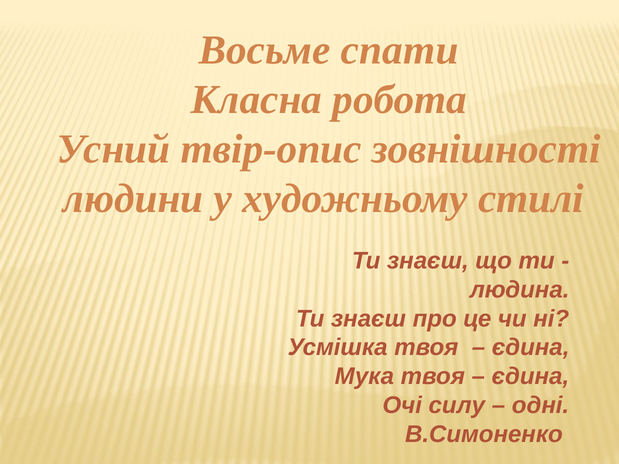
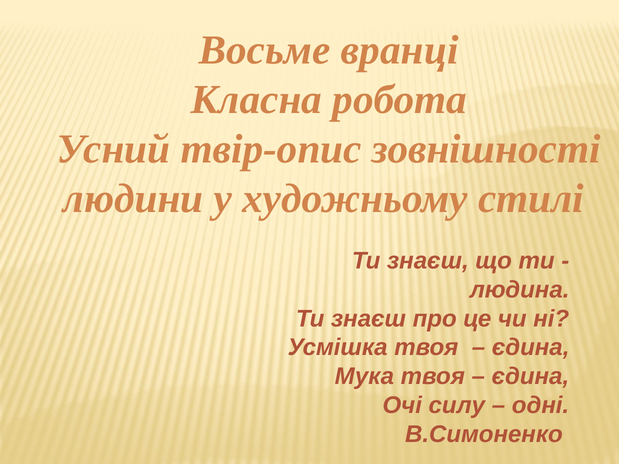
спати: спати -> вранці (400, 50)
